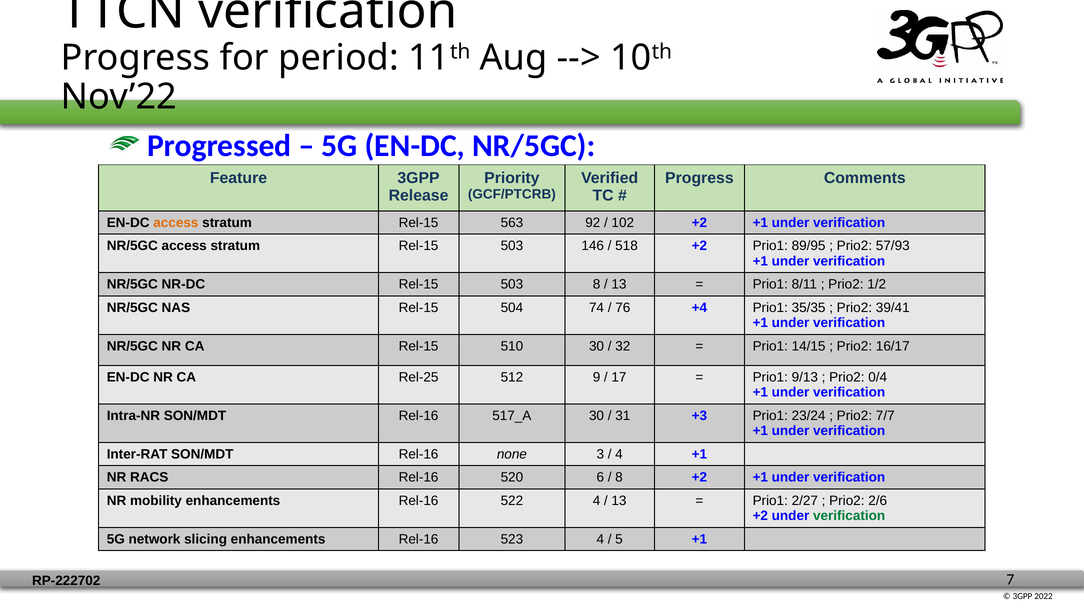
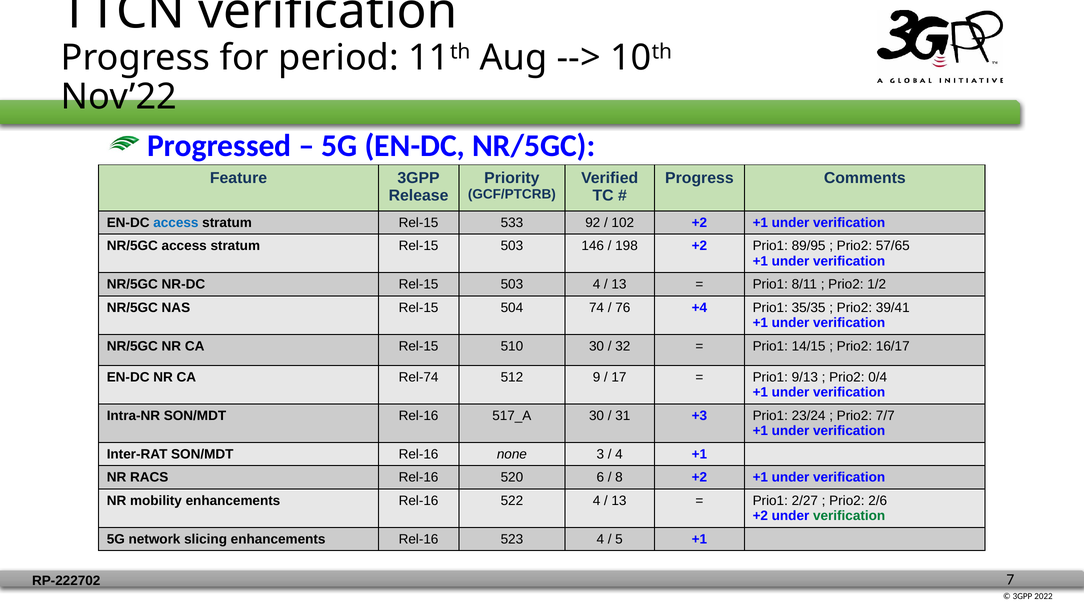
access colour: orange -> blue (176, 223)
563: 563 -> 533 (512, 223)
518: 518 -> 198 (627, 246)
57/93: 57/93 -> 57/65 (893, 246)
503 8: 8 -> 4 (597, 284)
Rel-25: Rel-25 -> Rel-74 (419, 377)
